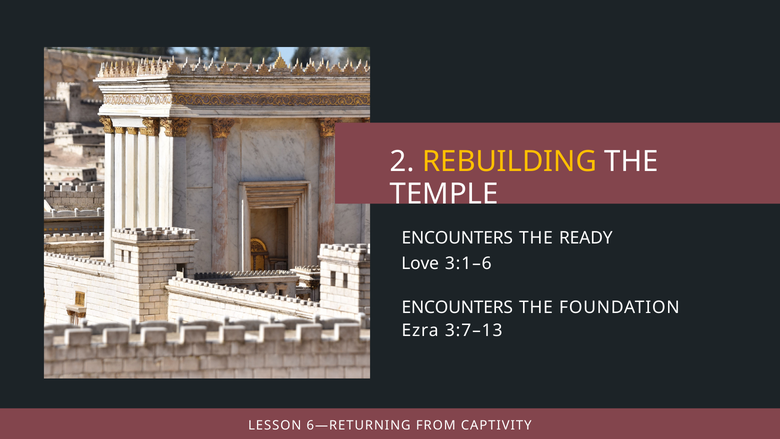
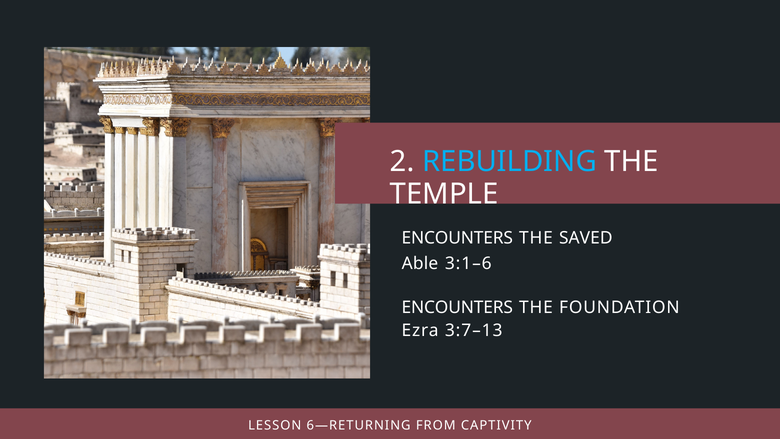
REBUILDING colour: yellow -> light blue (509, 161)
READY: READY -> SAVED (586, 238)
Love: Love -> Able (420, 263)
